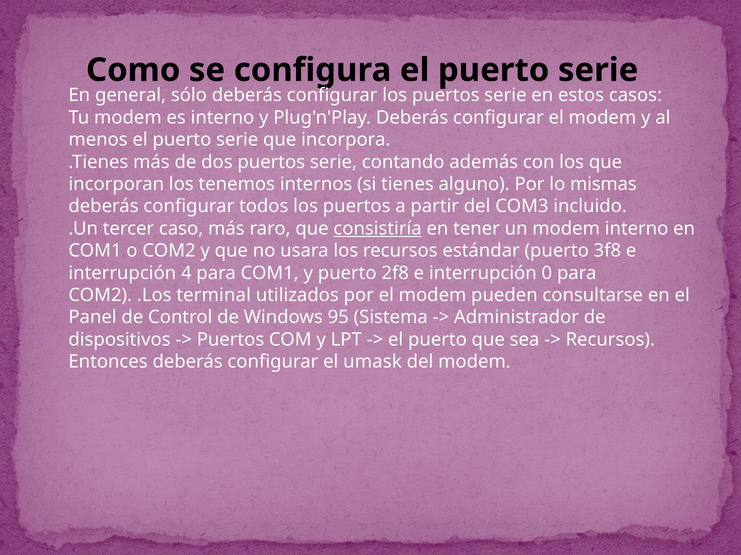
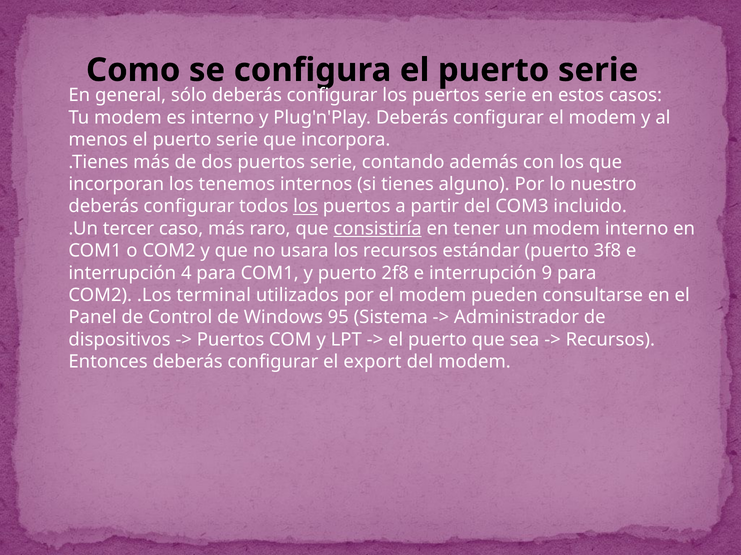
mismas: mismas -> nuestro (603, 184)
los underline: none -> present (306, 207)
0: 0 -> 9 (547, 273)
umask: umask -> export (372, 362)
